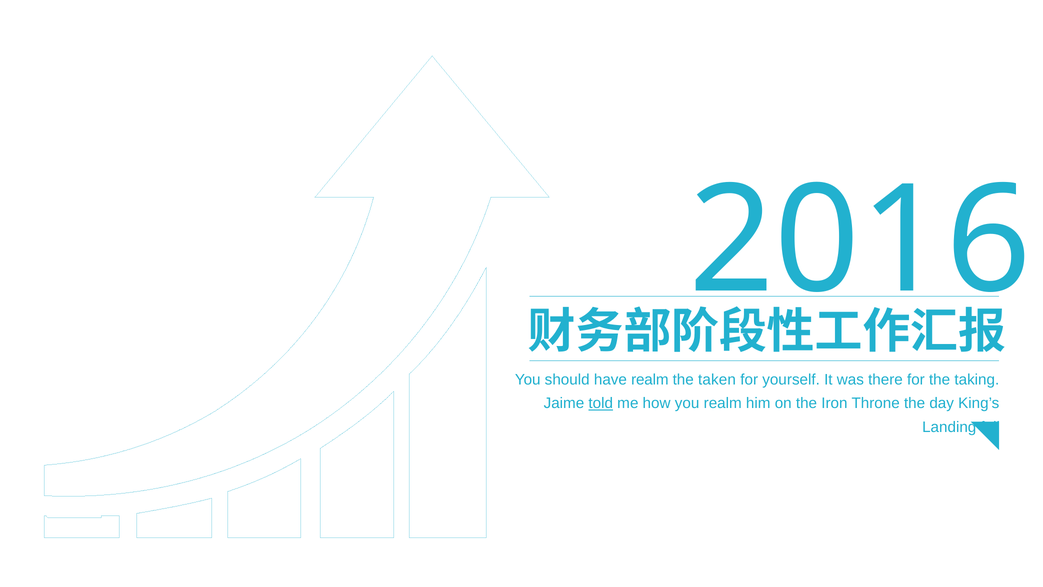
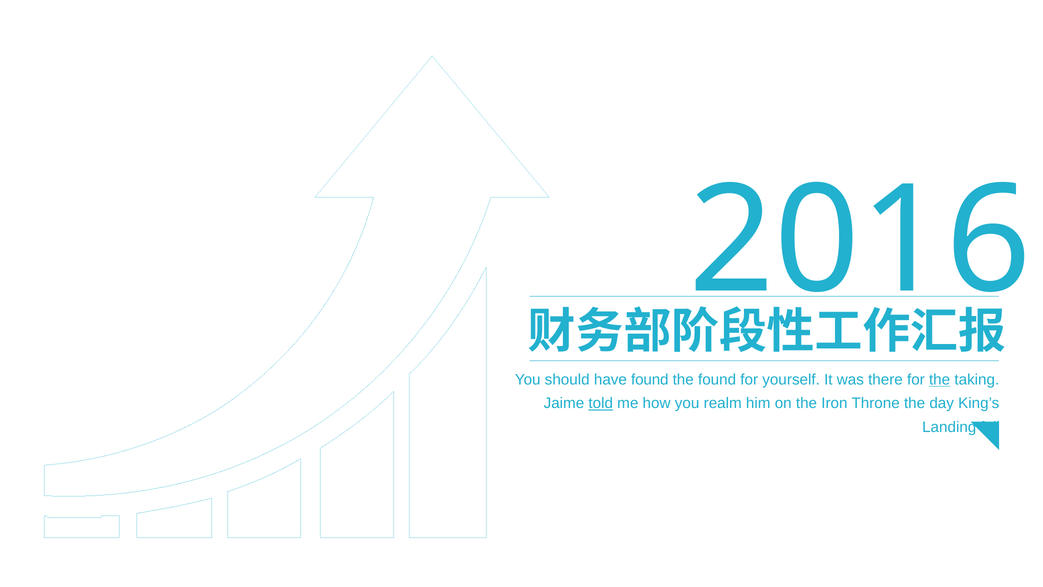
have realm: realm -> found (650, 379)
the taken: taken -> found (717, 379)
the underline: none -> present (940, 379)
